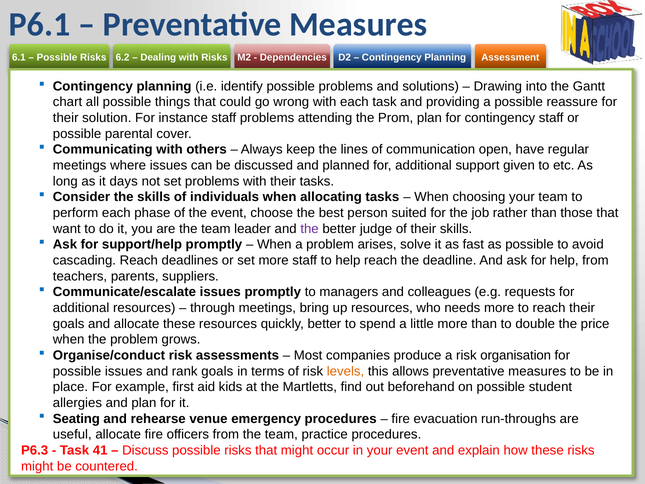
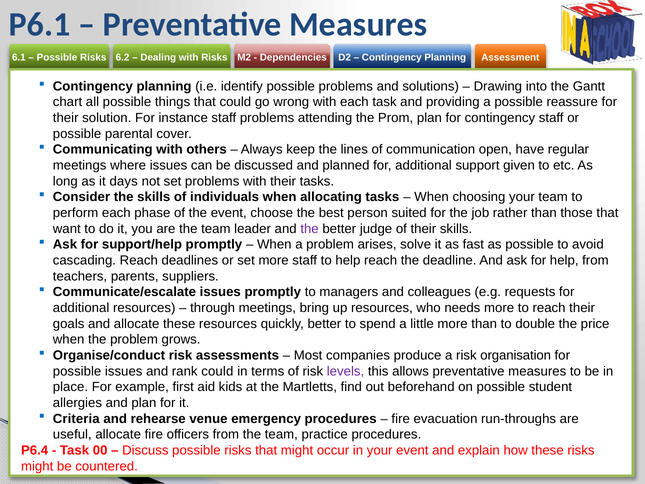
rank goals: goals -> could (217, 371)
levels colour: orange -> purple (346, 371)
Seating: Seating -> Criteria (76, 418)
P6.3: P6.3 -> P6.4 (35, 450)
41: 41 -> 00 (100, 450)
